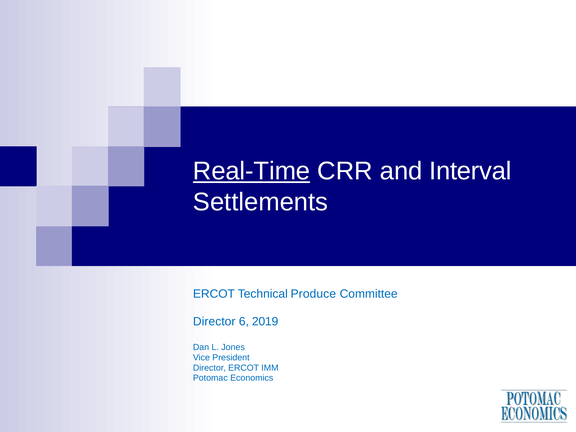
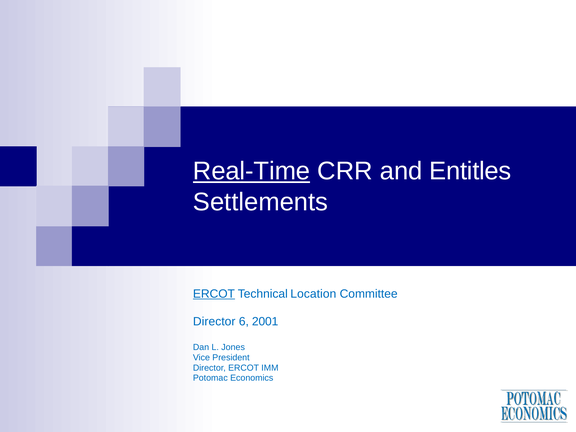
Interval: Interval -> Entitles (470, 171)
ERCOT underline: none -> present (214, 294)
Produce: Produce -> Location (313, 294)
2019: 2019 -> 2001 (265, 322)
